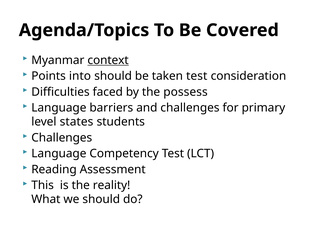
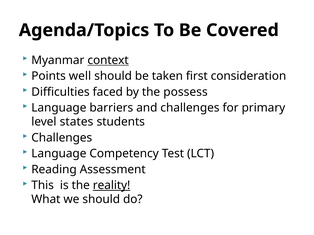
into: into -> well (80, 76)
taken test: test -> first (197, 76)
reality underline: none -> present (112, 186)
